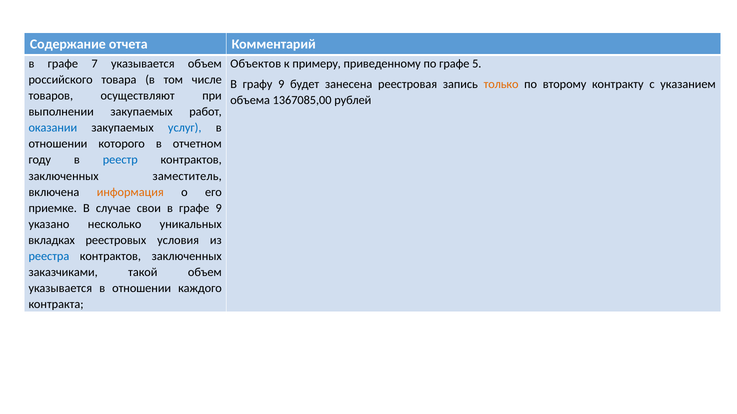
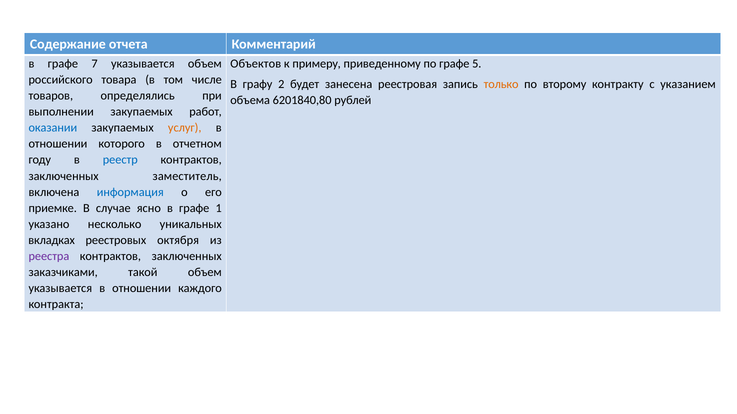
графу 9: 9 -> 2 (281, 84)
осуществляют: осуществляют -> определялись (138, 96)
1367085,00: 1367085,00 -> 6201840,80 (302, 101)
услуг colour: blue -> orange (185, 128)
информация colour: orange -> blue (130, 192)
свои: свои -> ясно (149, 208)
графе 9: 9 -> 1 (219, 208)
условия: условия -> октября (178, 240)
реестра colour: blue -> purple (49, 257)
